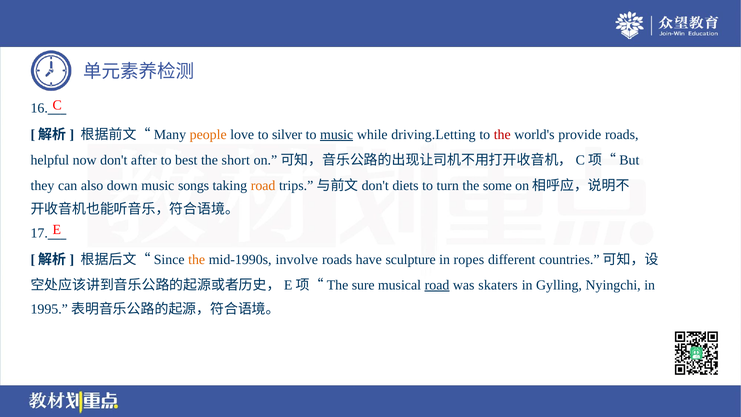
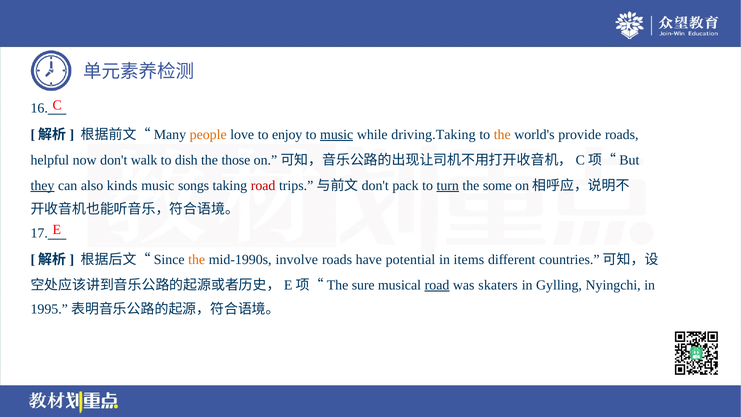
silver: silver -> enjoy (287, 134)
driving.Letting: driving.Letting -> driving.Taking (433, 134)
the colour: red -> orange (502, 134)
after: after -> walk (144, 160)
best: best -> dish (186, 160)
short: short -> those (236, 160)
they underline: none -> present (42, 185)
down: down -> kinds (122, 185)
road colour: orange -> red (263, 185)
diets: diets -> pack (405, 185)
turn underline: none -> present (448, 185)
sculpture: sculpture -> potential (410, 259)
ropes: ropes -> items (469, 259)
